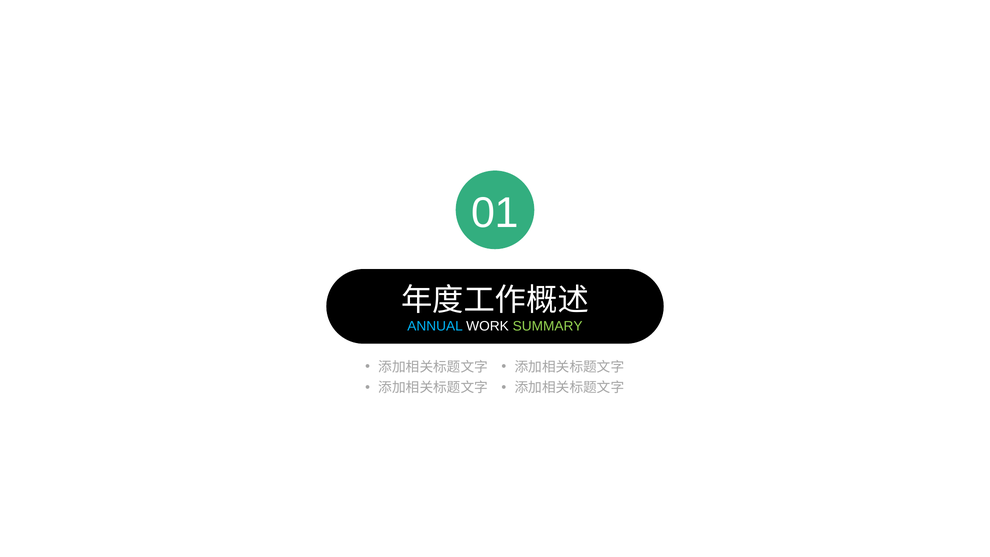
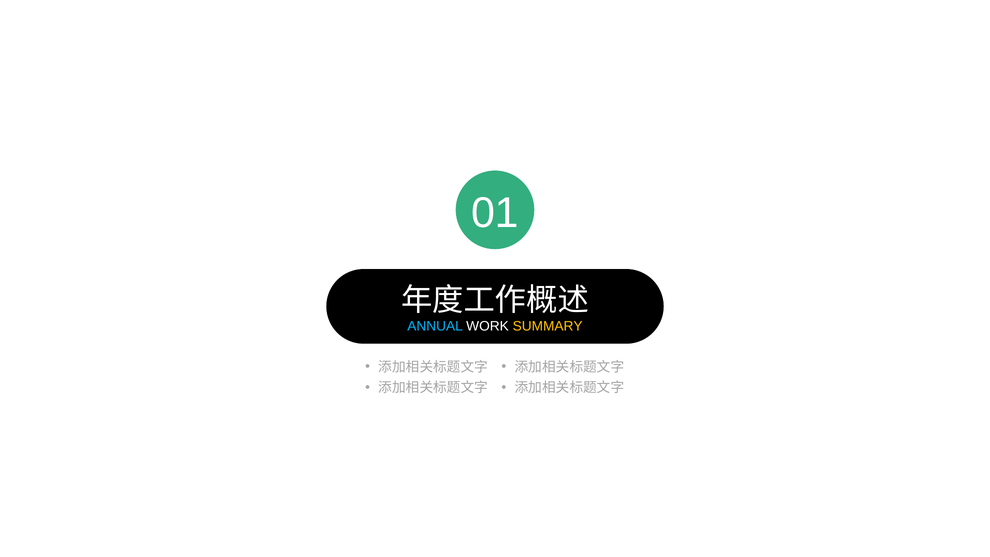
SUMMARY colour: light green -> yellow (548, 326)
